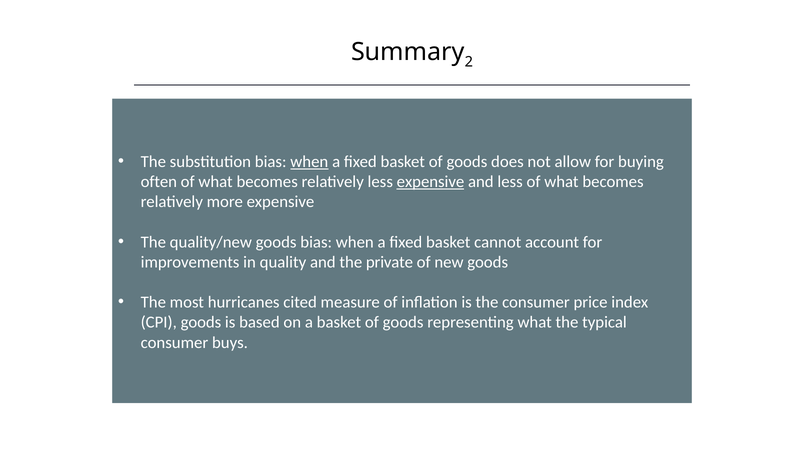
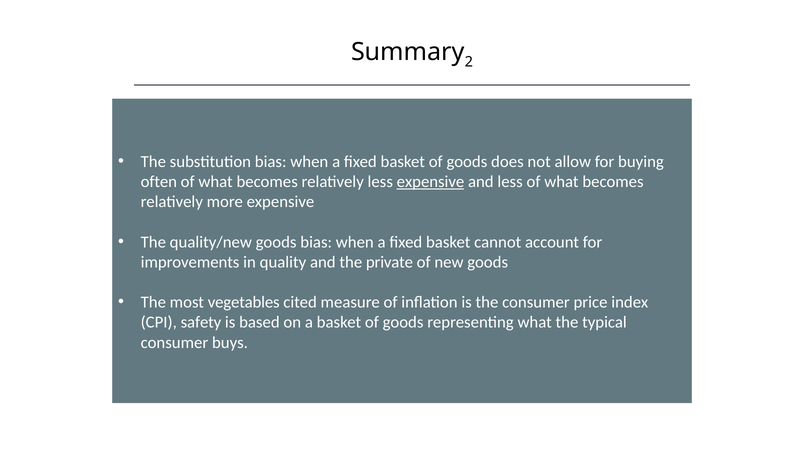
when underline: present -> none (309, 162)
hurricanes: hurricanes -> vegetables (244, 303)
CPI goods: goods -> safety (201, 323)
